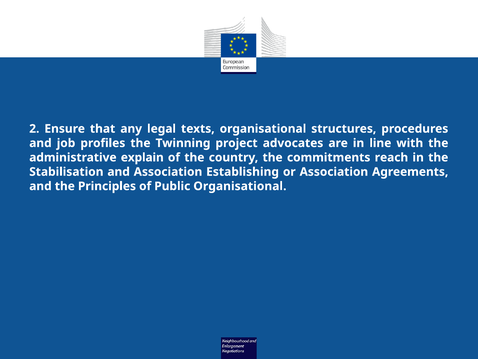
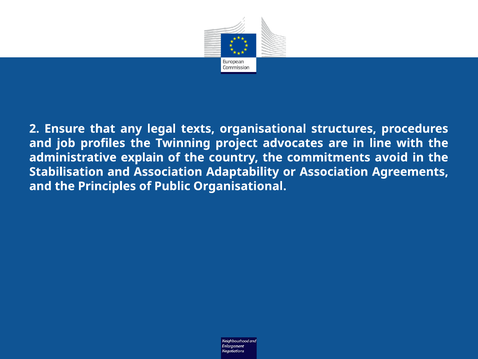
reach: reach -> avoid (391, 157)
Establishing: Establishing -> Adaptability (243, 172)
